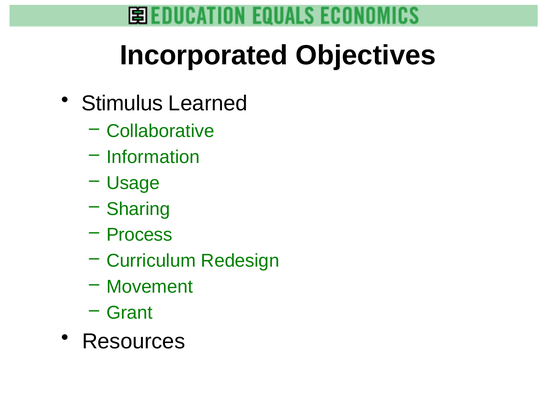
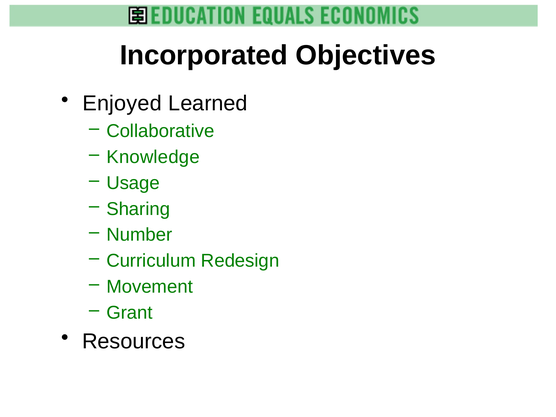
Stimulus: Stimulus -> Enjoyed (122, 103)
Information: Information -> Knowledge (153, 157)
Process: Process -> Number (139, 235)
